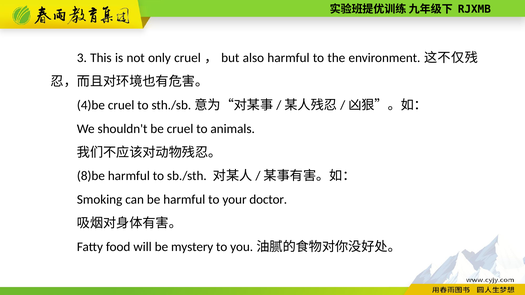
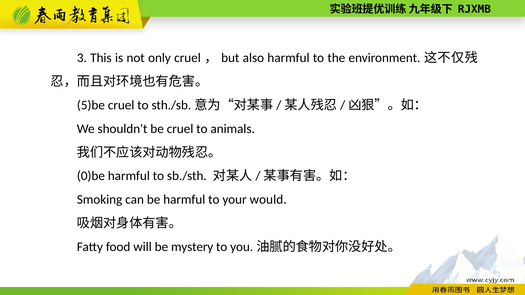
4)be: 4)be -> 5)be (91, 105)
8)be: 8)be -> 0)be (91, 176)
doctor: doctor -> would (268, 200)
